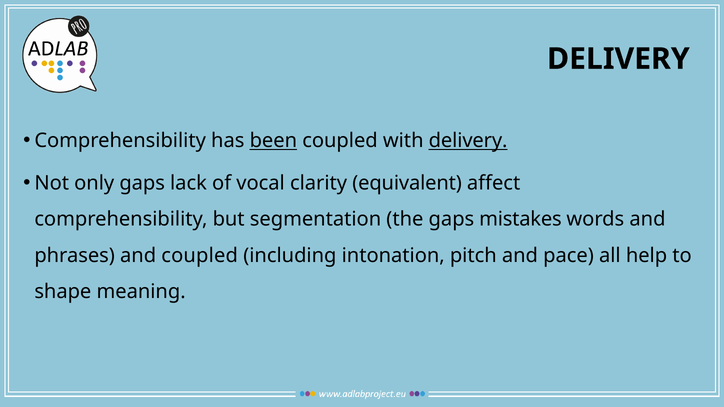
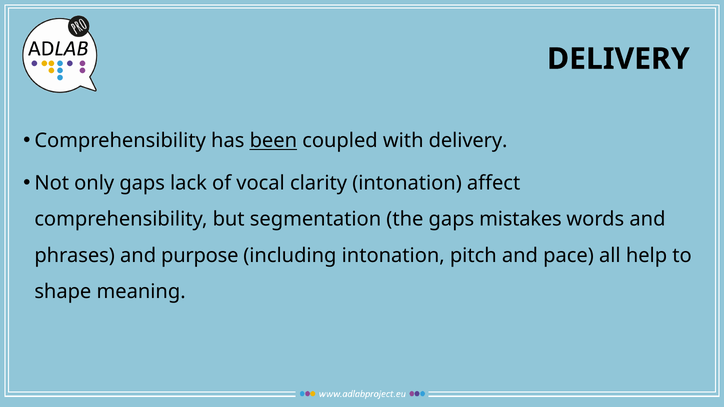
delivery underline: present -> none (468, 141)
clarity equivalent: equivalent -> intonation (407, 183)
and coupled: coupled -> purpose (200, 256)
